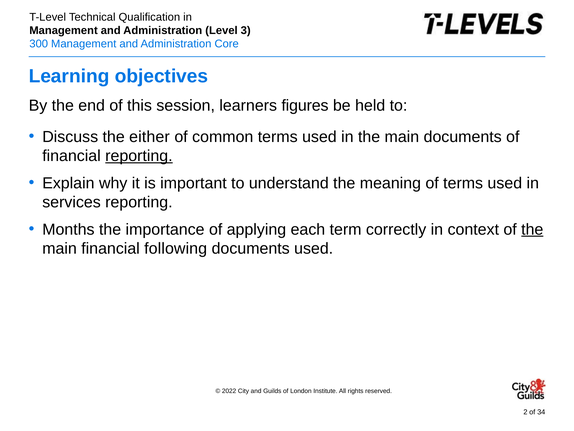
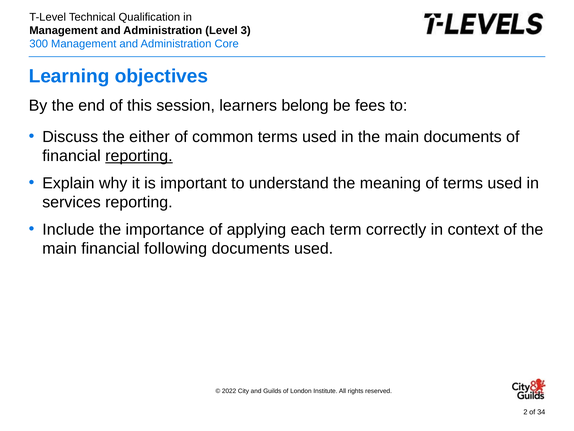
figures: figures -> belong (305, 106)
held: held -> fees (370, 106)
Months: Months -> Include (68, 229)
the underline: present -> none (532, 229)
